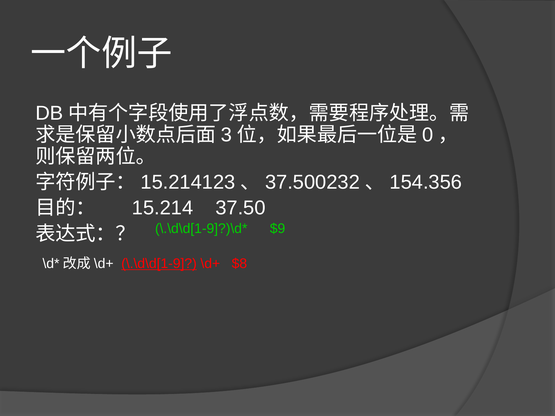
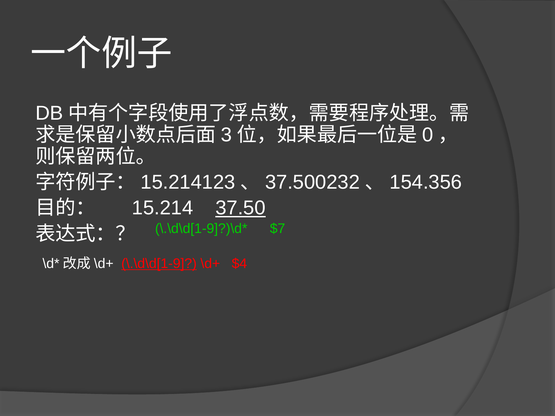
37.50 underline: none -> present (241, 208)
$9: $9 -> $7 (278, 229)
$8: $8 -> $4 (239, 264)
